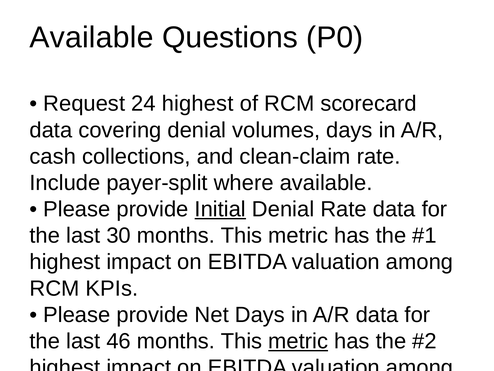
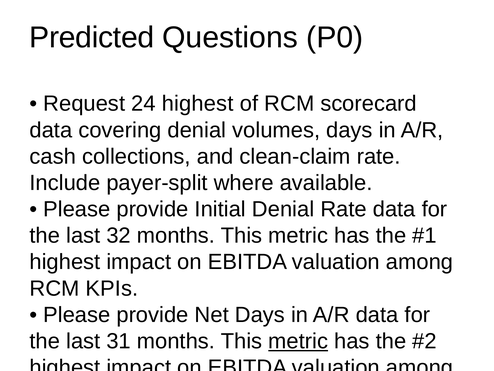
Available: Available -> Predicted (92, 37)
Initial underline: present -> none (220, 209)
30: 30 -> 32 (119, 235)
46: 46 -> 31 (119, 341)
